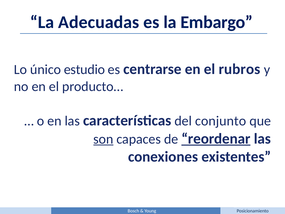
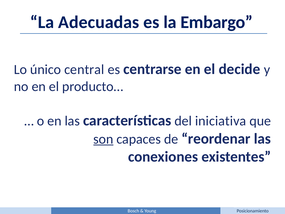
estudio: estudio -> central (84, 70)
rubros: rubros -> decide (239, 69)
conjunto: conjunto -> iniciativa (221, 121)
reordenar underline: present -> none (216, 138)
